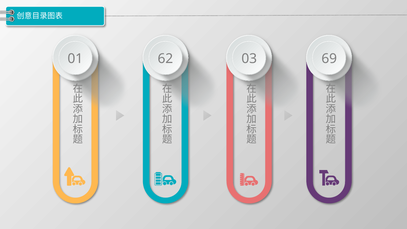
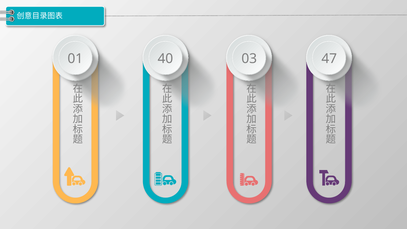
62: 62 -> 40 (165, 59)
69: 69 -> 47 (329, 59)
